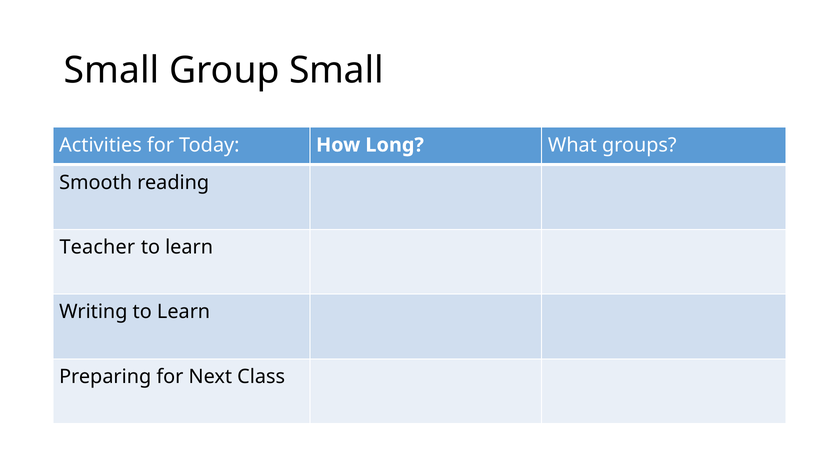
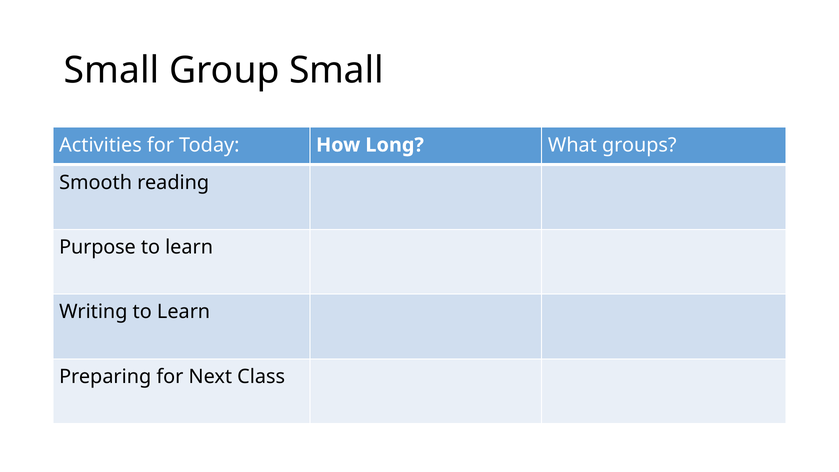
Teacher: Teacher -> Purpose (97, 247)
